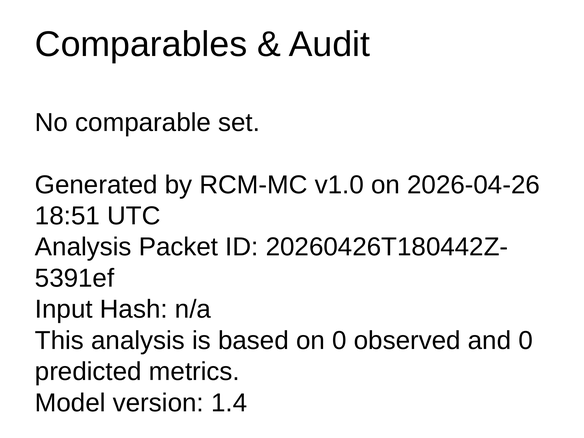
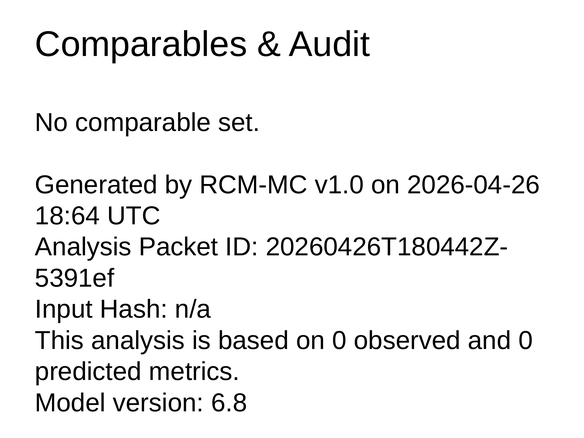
18:51: 18:51 -> 18:64 (67, 216)
1.4: 1.4 -> 6.8 (229, 403)
